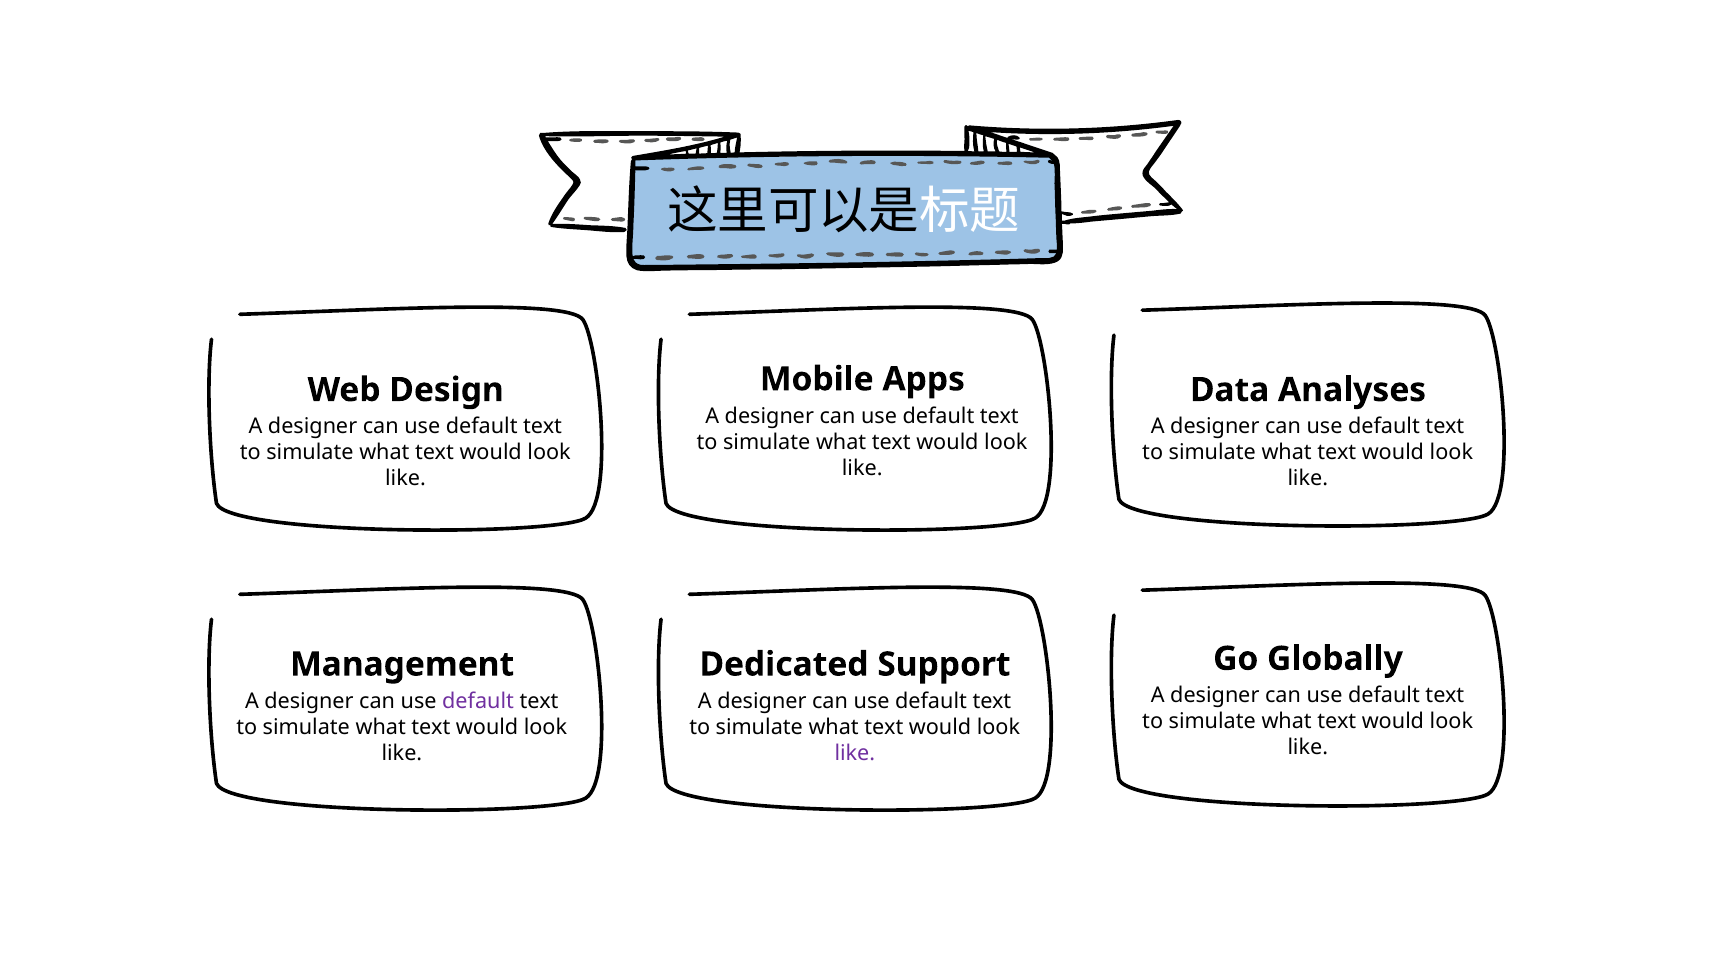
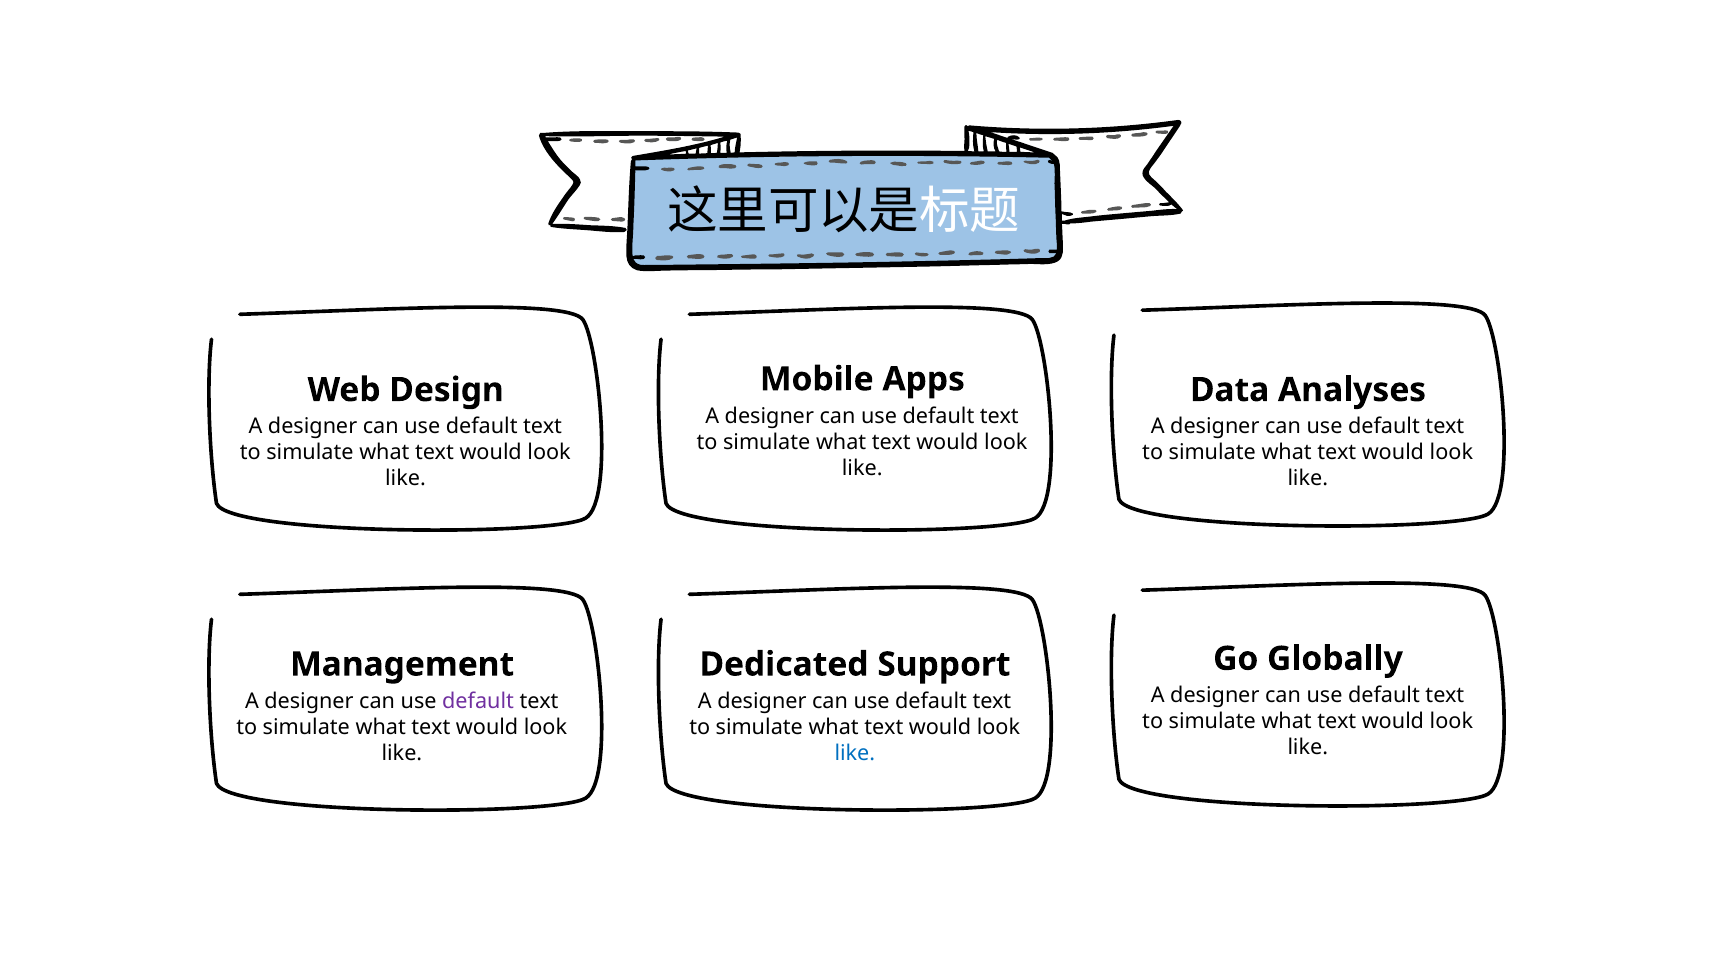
like colour: purple -> blue (855, 753)
